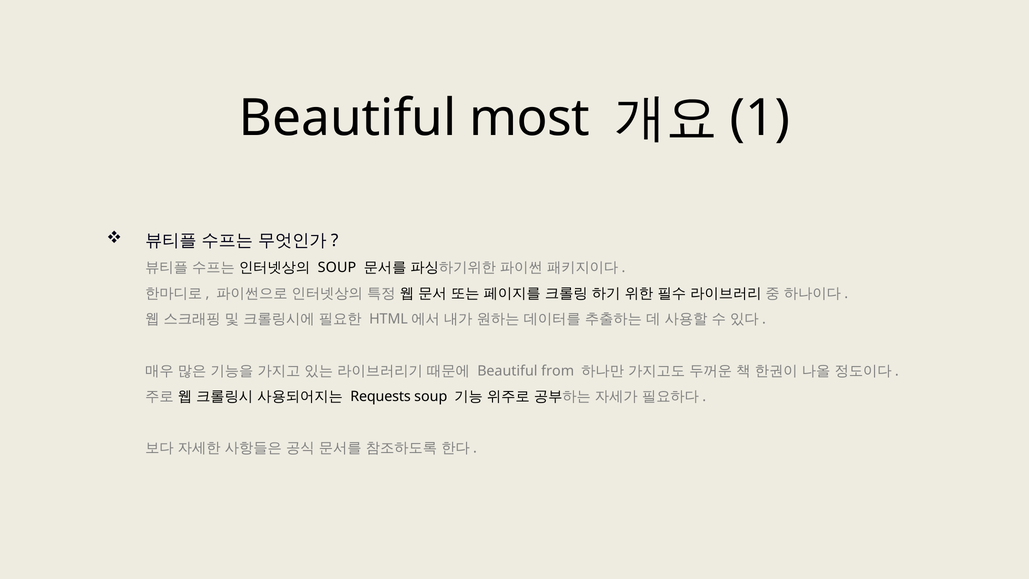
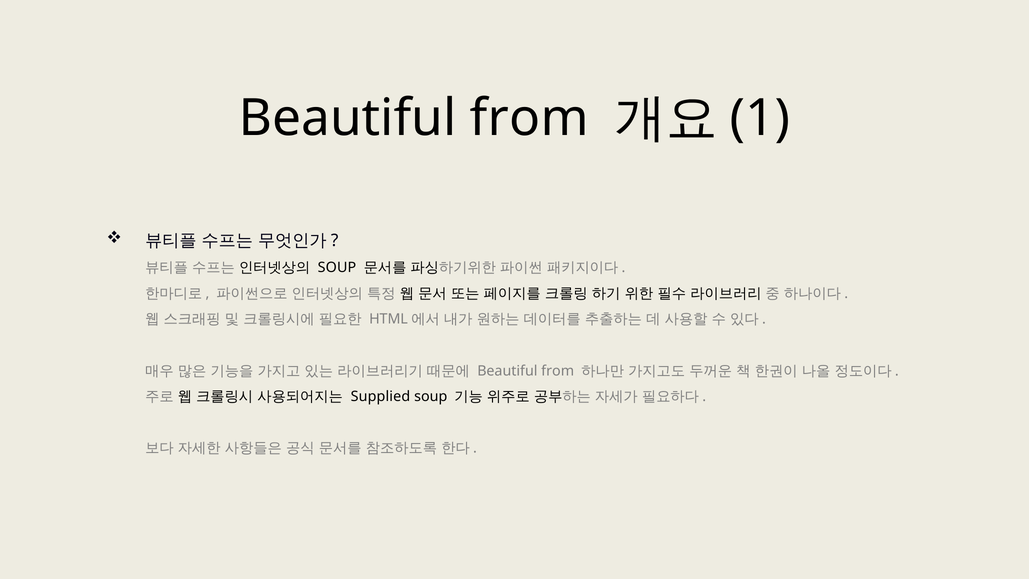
most: most -> from (529, 118)
Requests: Requests -> Supplied (380, 396)
